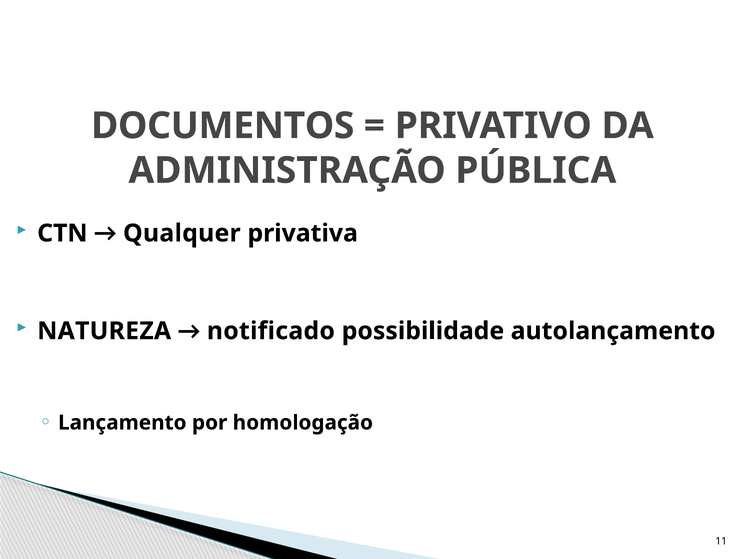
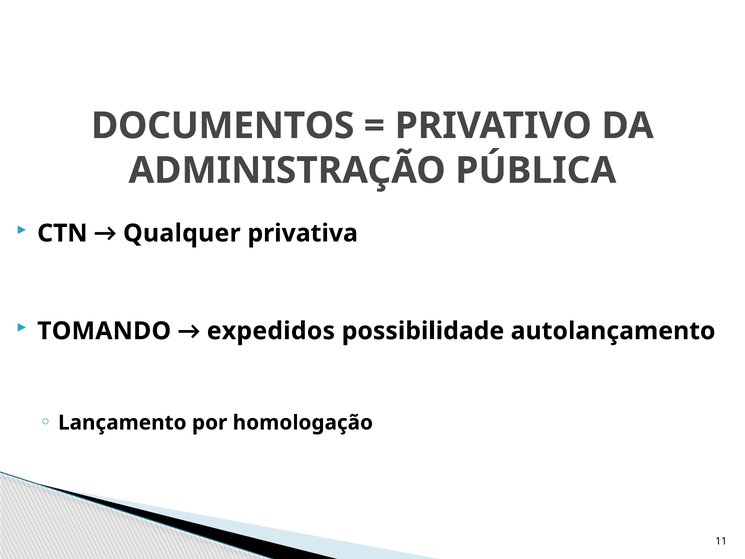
NATUREZA: NATUREZA -> TOMANDO (104, 331)
notificado: notificado -> expedidos (271, 331)
